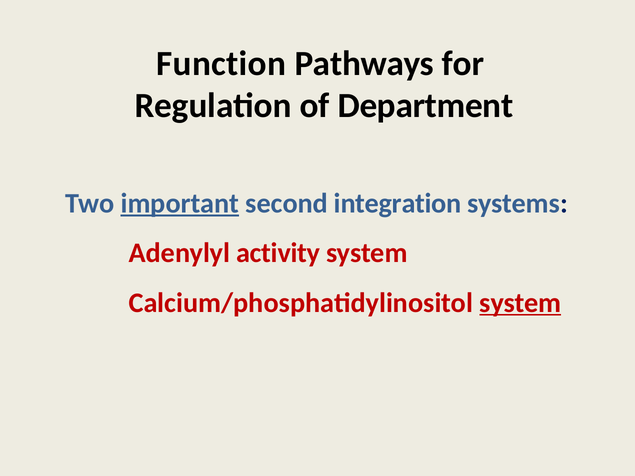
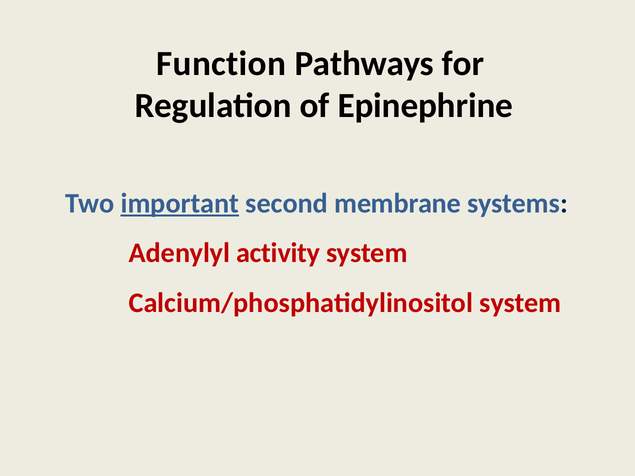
Department: Department -> Epinephrine (425, 106)
integration: integration -> membrane (398, 203)
system underline: present -> none (520, 303)
